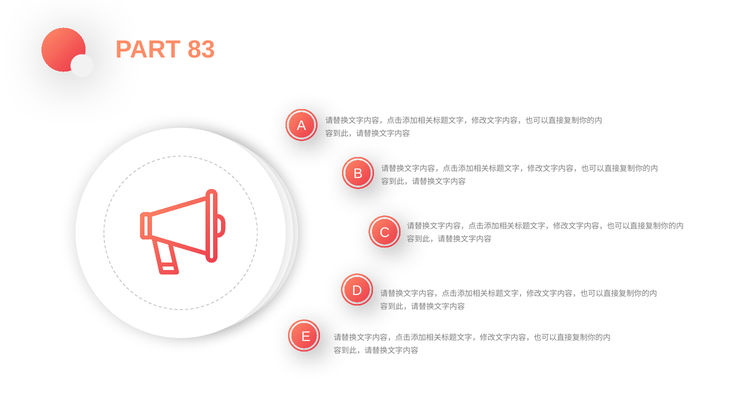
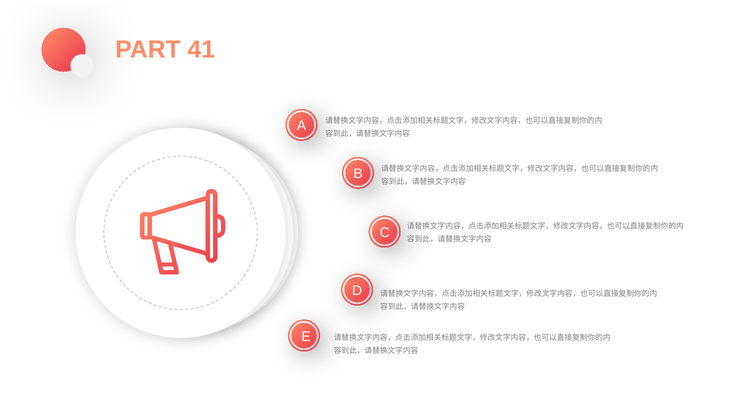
83: 83 -> 41 (201, 49)
